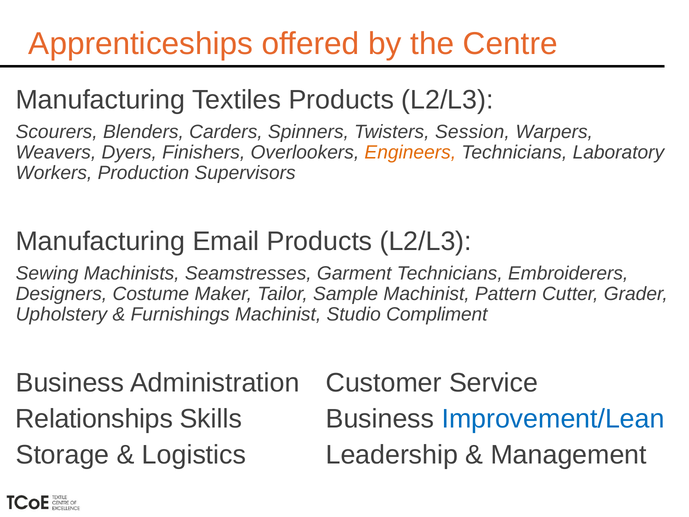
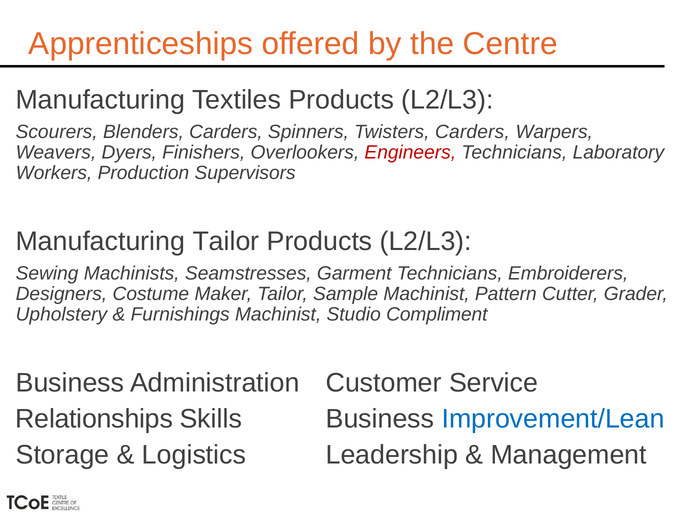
Twisters Session: Session -> Carders (472, 132)
Engineers colour: orange -> red (410, 152)
Manufacturing Email: Email -> Tailor (226, 241)
